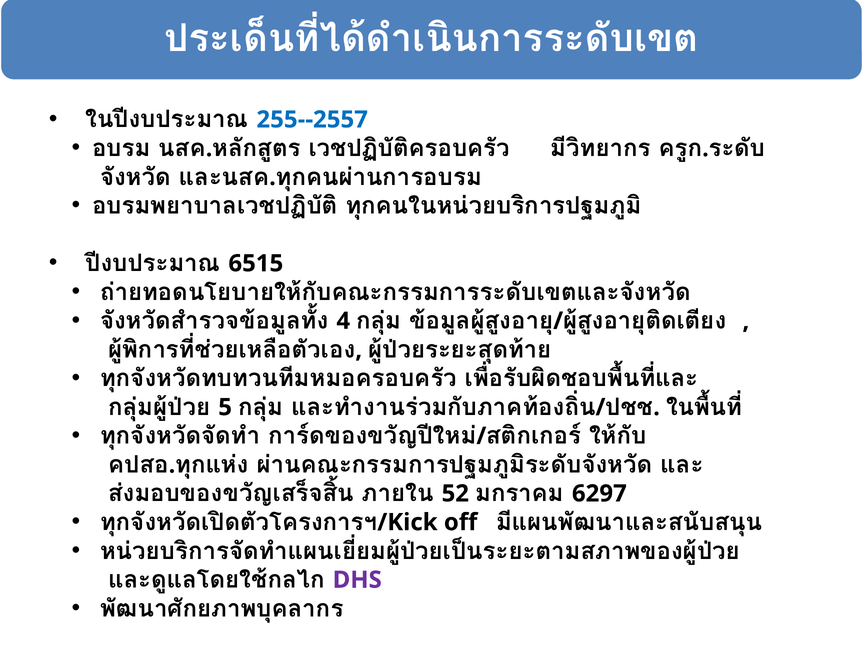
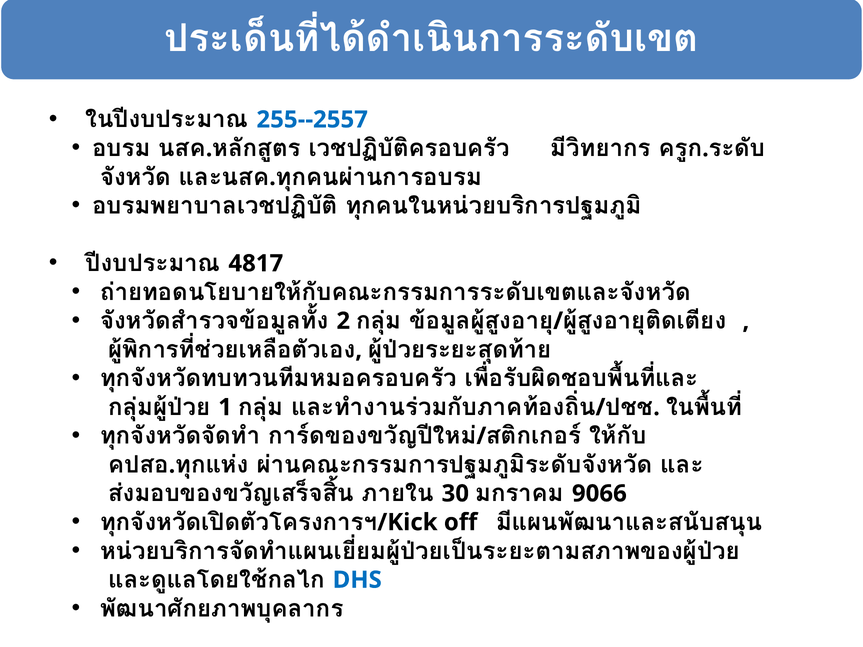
6515: 6515 -> 4817 (256, 264)
4: 4 -> 2 (343, 321)
5: 5 -> 1 (225, 407)
52: 52 -> 30 (455, 494)
6297: 6297 -> 9066 (599, 494)
DHS colour: purple -> blue (357, 580)
